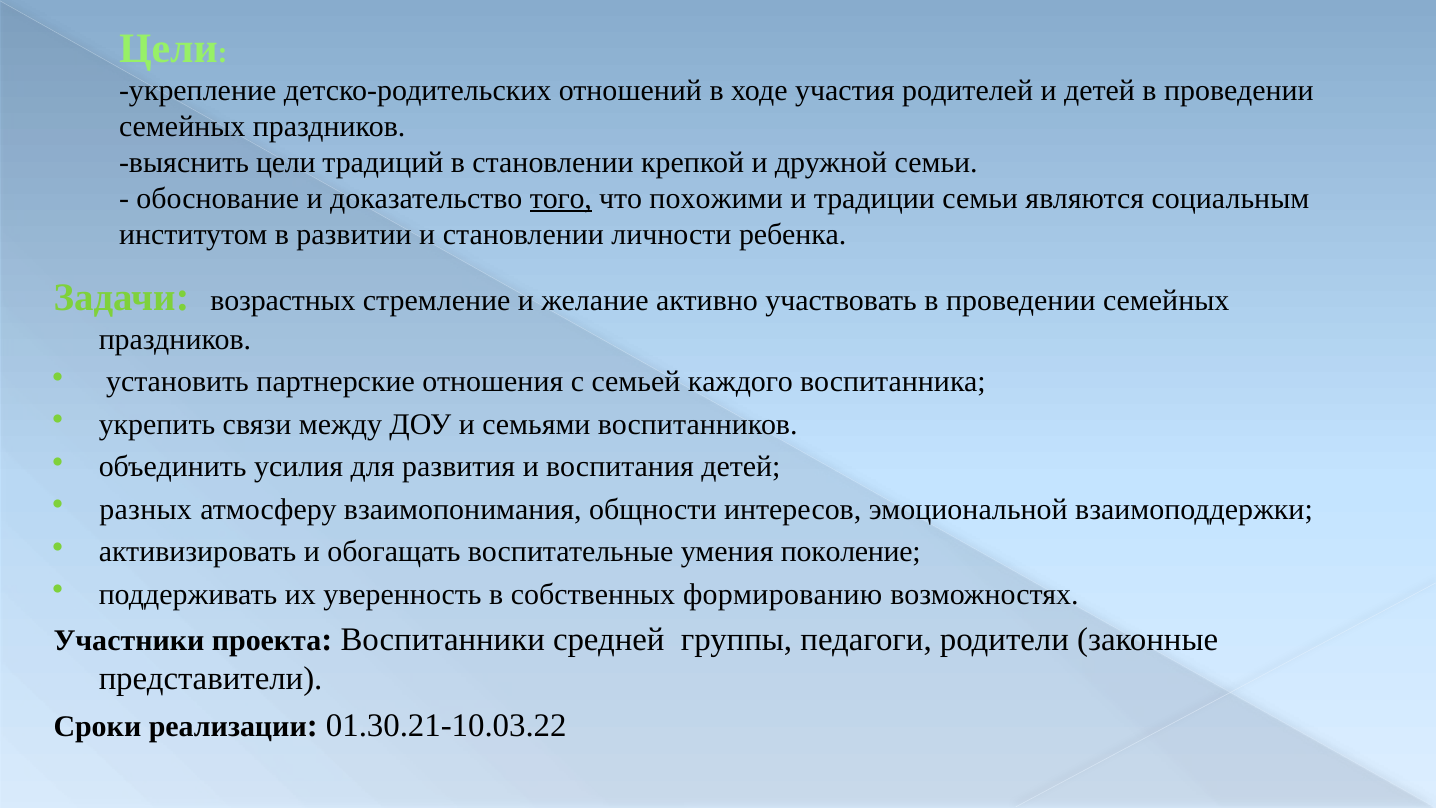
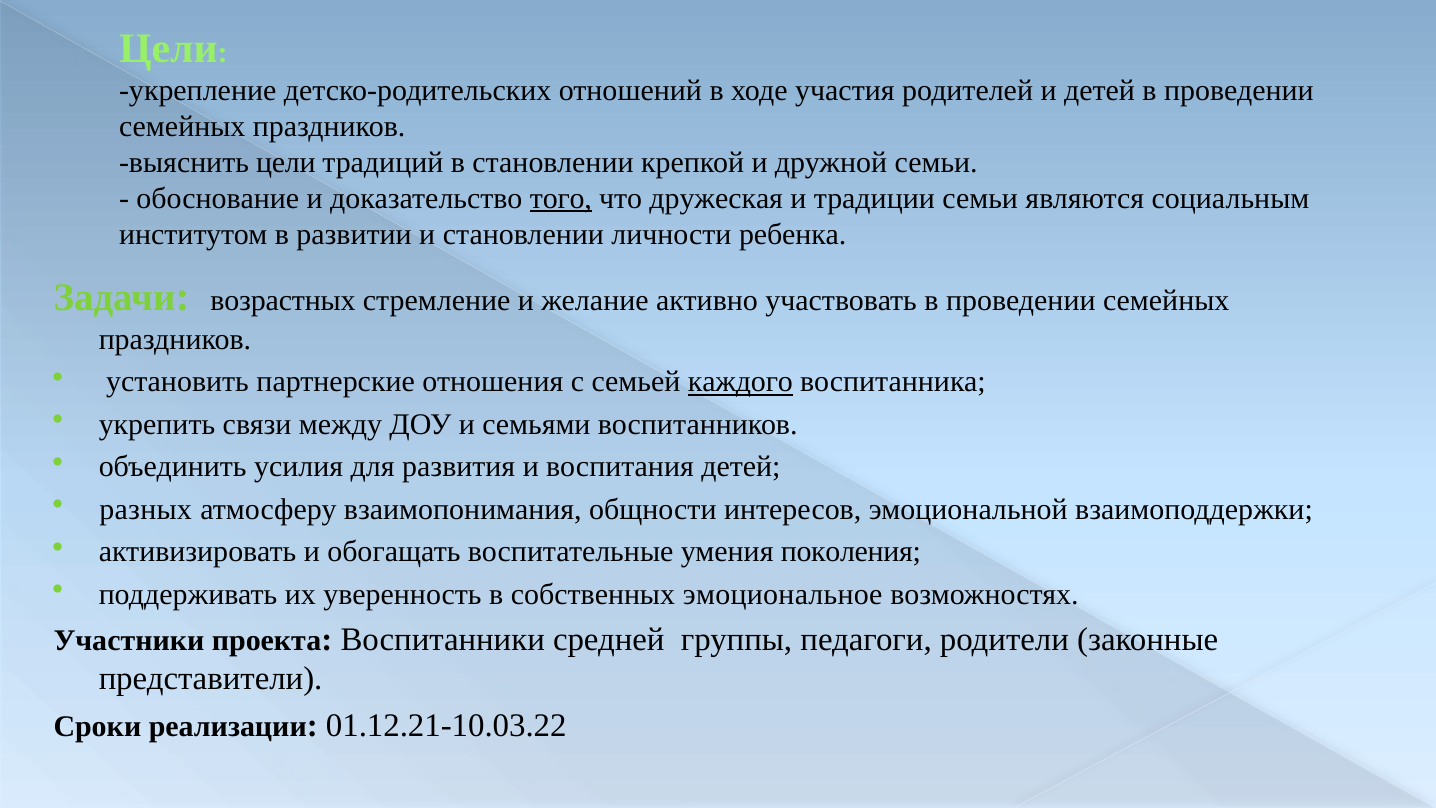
похожими: похожими -> дружеская (716, 198)
каждого underline: none -> present (740, 382)
поколение: поколение -> поколения (851, 552)
формированию: формированию -> эмоциональное (783, 594)
01.30.21-10.03.22: 01.30.21-10.03.22 -> 01.12.21-10.03.22 (446, 725)
